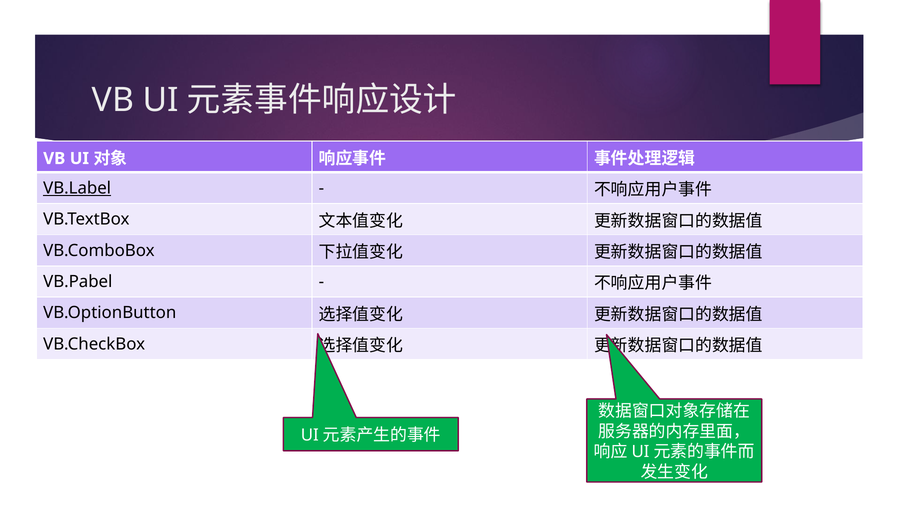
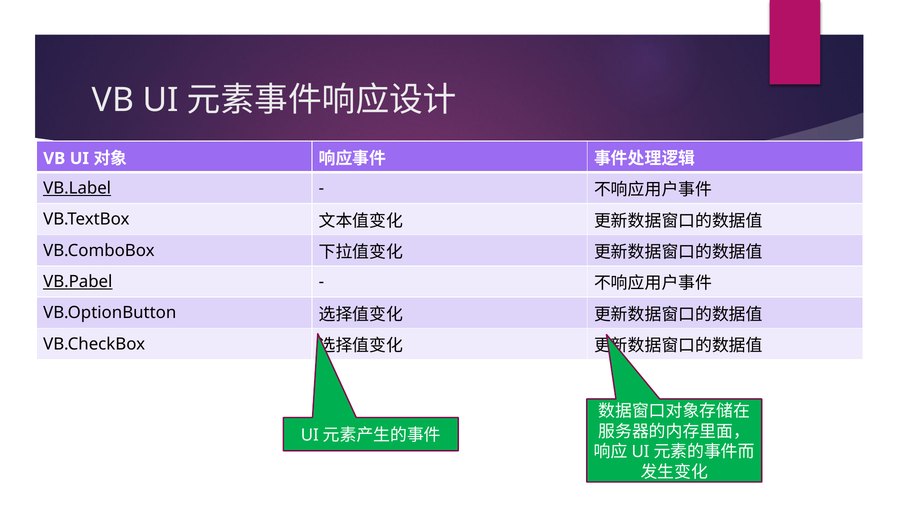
VB.Pabel underline: none -> present (78, 282)
